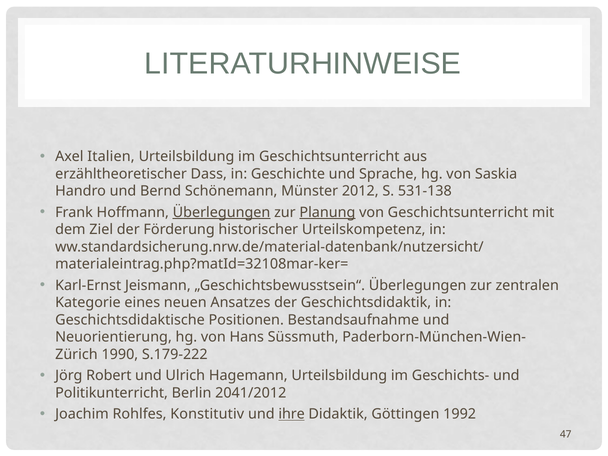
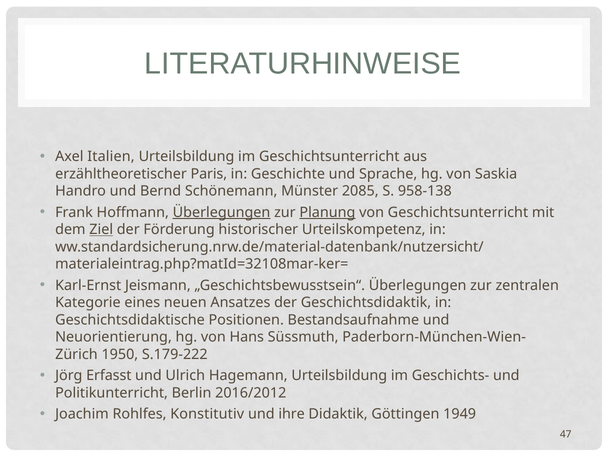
Dass: Dass -> Paris (209, 174)
2012: 2012 -> 2085 (360, 191)
531-138: 531-138 -> 958-138 (425, 191)
Ziel underline: none -> present (101, 230)
1990: 1990 -> 1950 (120, 354)
Robert: Robert -> Erfasst (109, 376)
2041/2012: 2041/2012 -> 2016/2012 (251, 393)
ihre underline: present -> none (292, 414)
1992: 1992 -> 1949 (460, 414)
